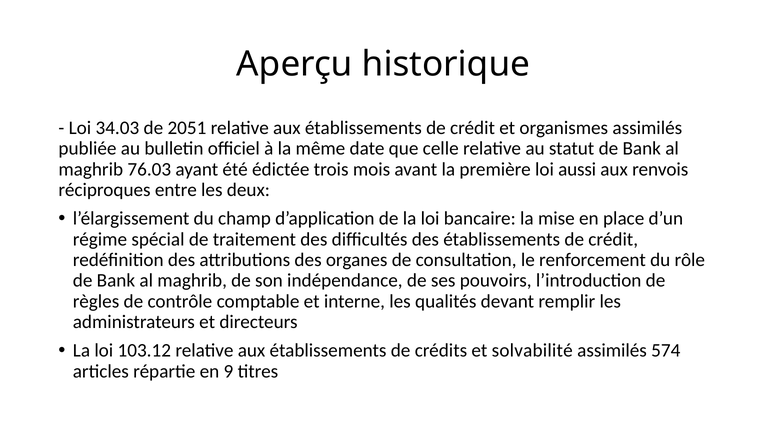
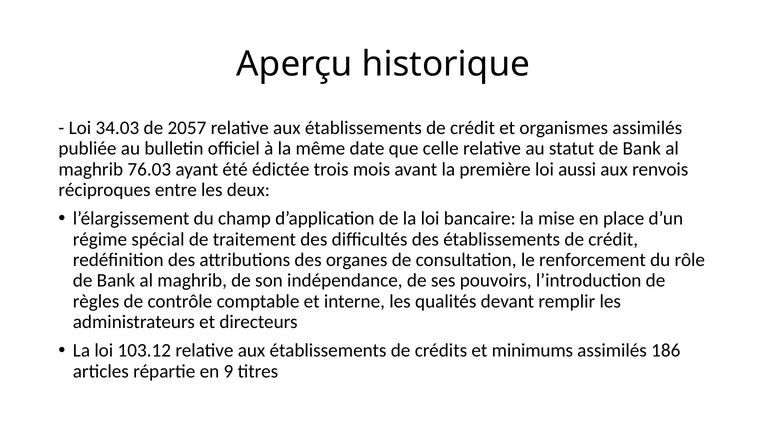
2051: 2051 -> 2057 (187, 128)
solvabilité: solvabilité -> minimums (532, 351)
574: 574 -> 186 (666, 351)
